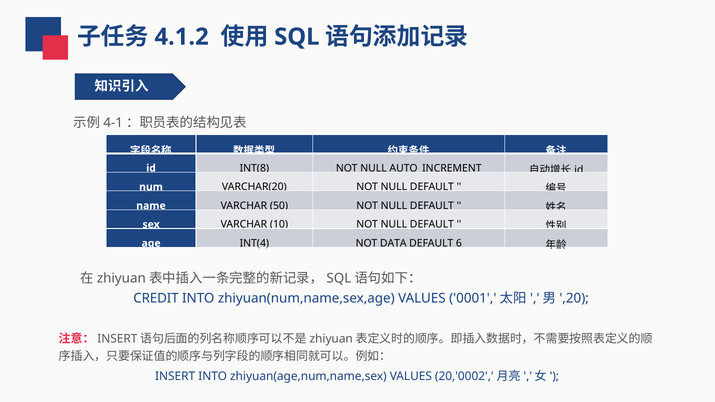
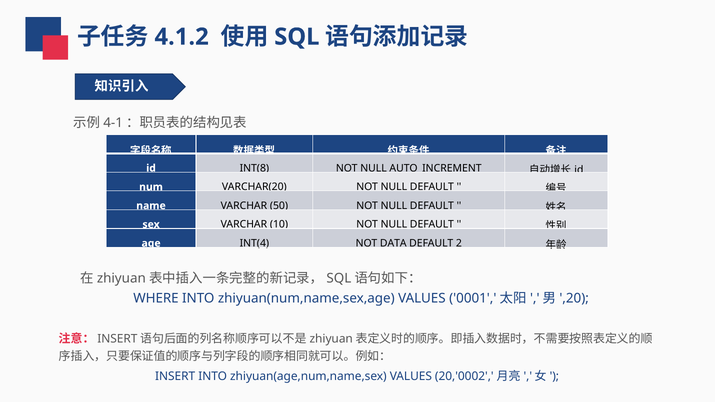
6: 6 -> 2 (459, 243)
CREDIT: CREDIT -> WHERE (156, 298)
